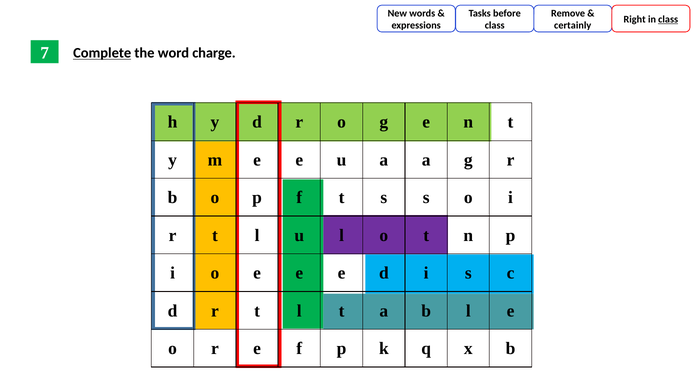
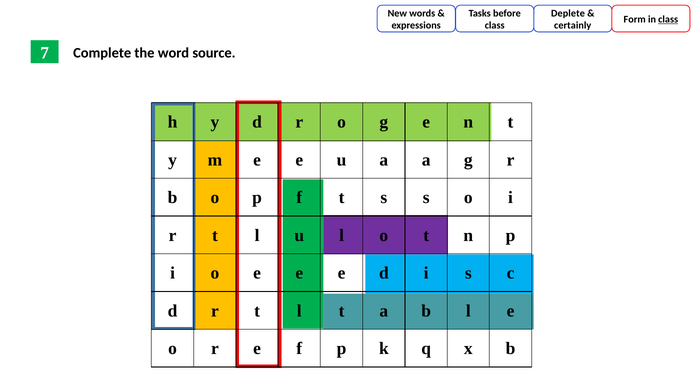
Remove: Remove -> Deplete (568, 13)
Right: Right -> Form (635, 19)
Complete underline: present -> none (102, 53)
charge: charge -> source (214, 53)
